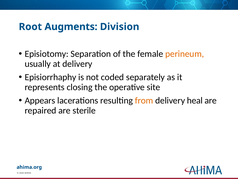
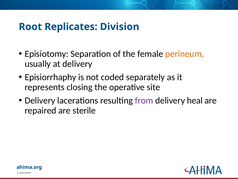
Augments: Augments -> Replicates (71, 27)
Appears: Appears -> Delivery (40, 100)
from colour: orange -> purple (144, 100)
